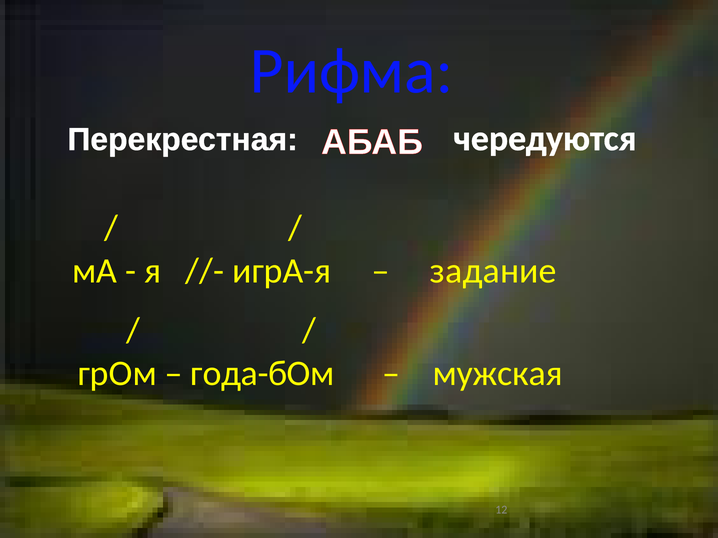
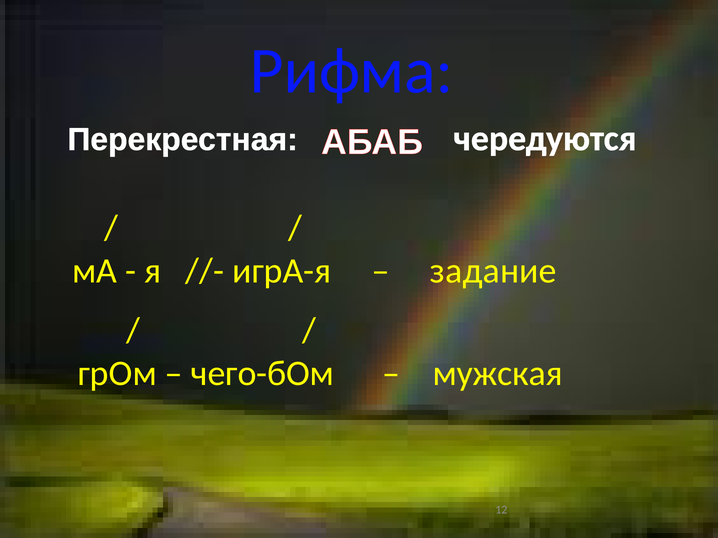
года-бОм: года-бОм -> чего-бОм (262, 374)
